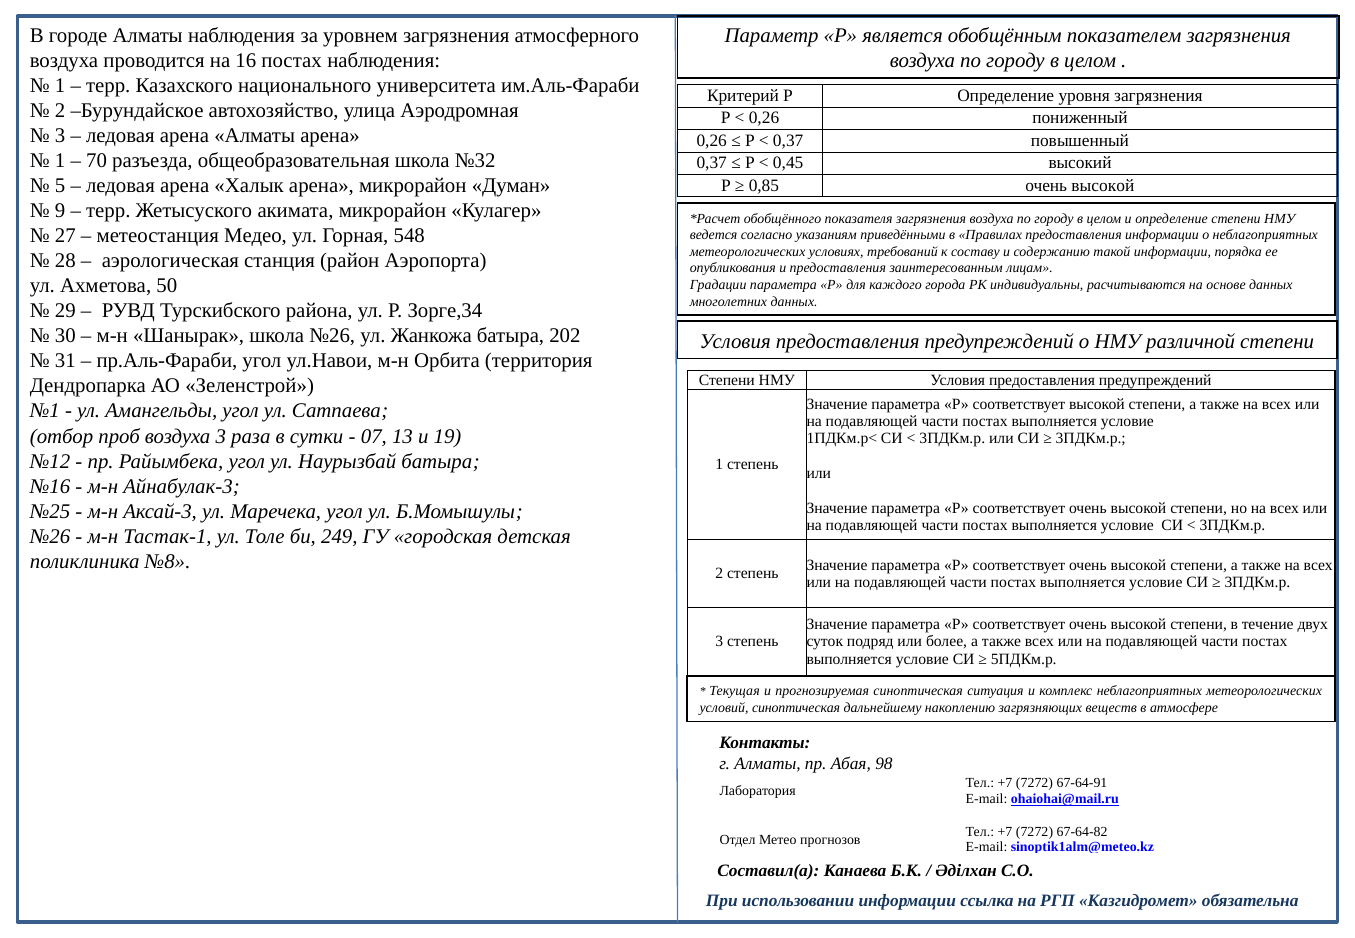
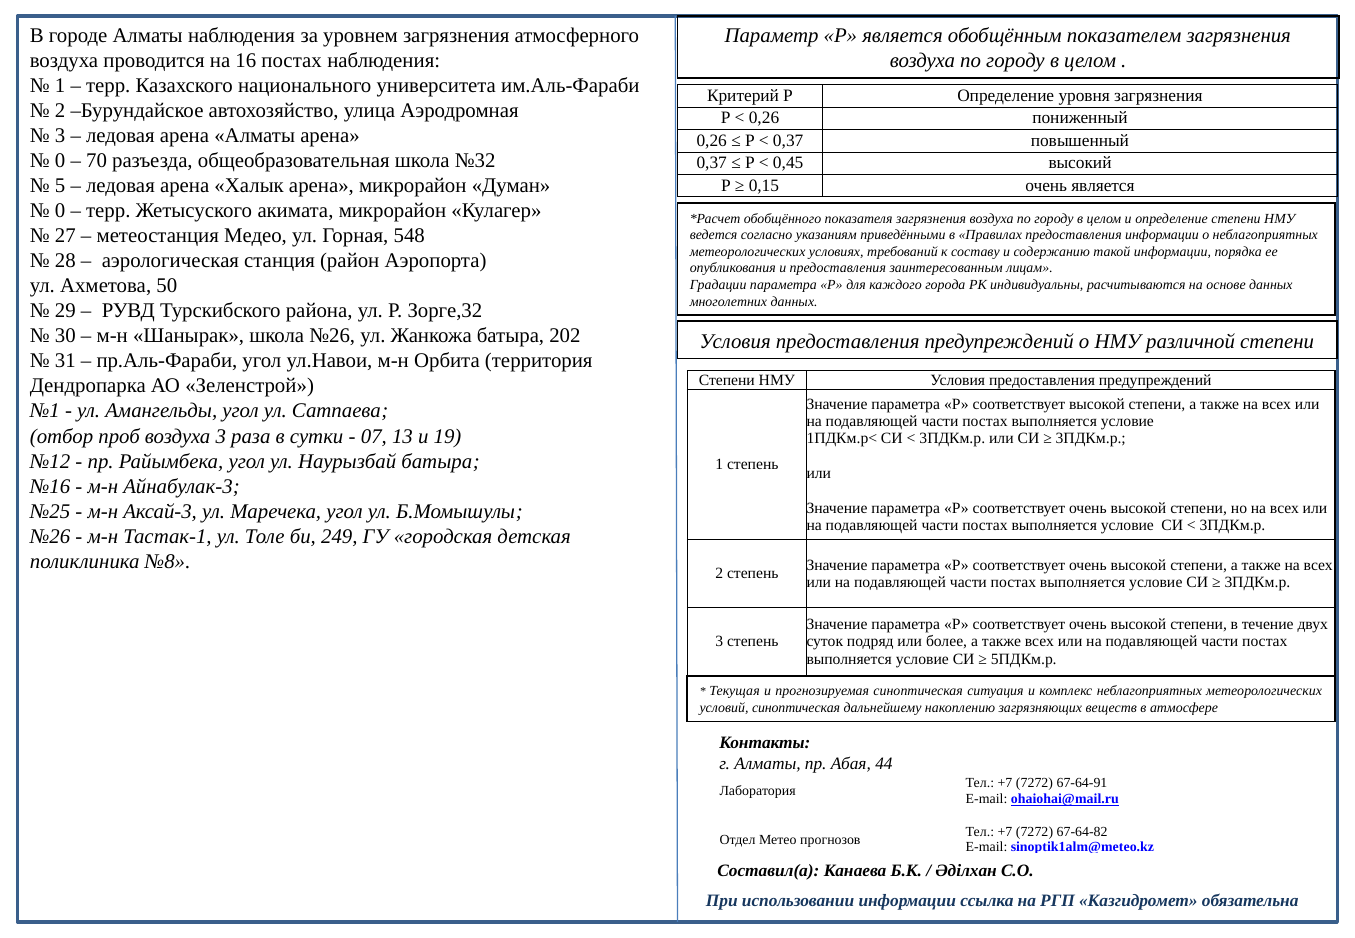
1: 1 -> 0 (60, 161)
0,85: 0,85 -> 0,15 (764, 185)
высокой: высокой -> является (1103, 185)
9: 9 -> 0 (60, 211)
Зорге,34: Зорге,34 -> Зорге,32 (445, 311)
98: 98 -> 44 (884, 764)
